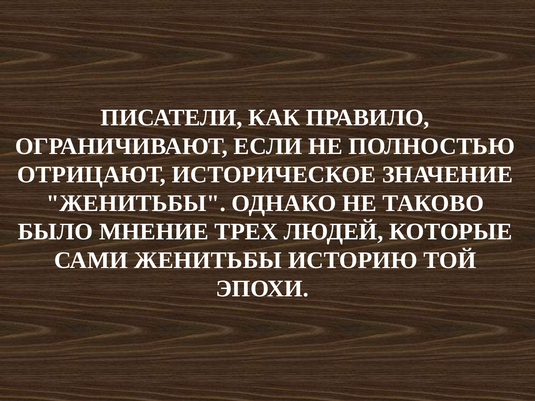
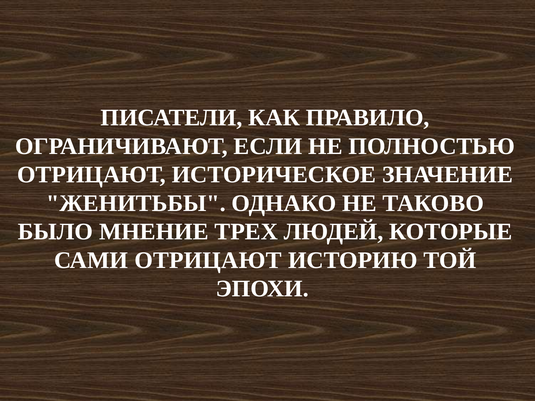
САМИ ЖЕНИТЬБЫ: ЖЕНИТЬБЫ -> ОТРИЦАЮТ (208, 260)
